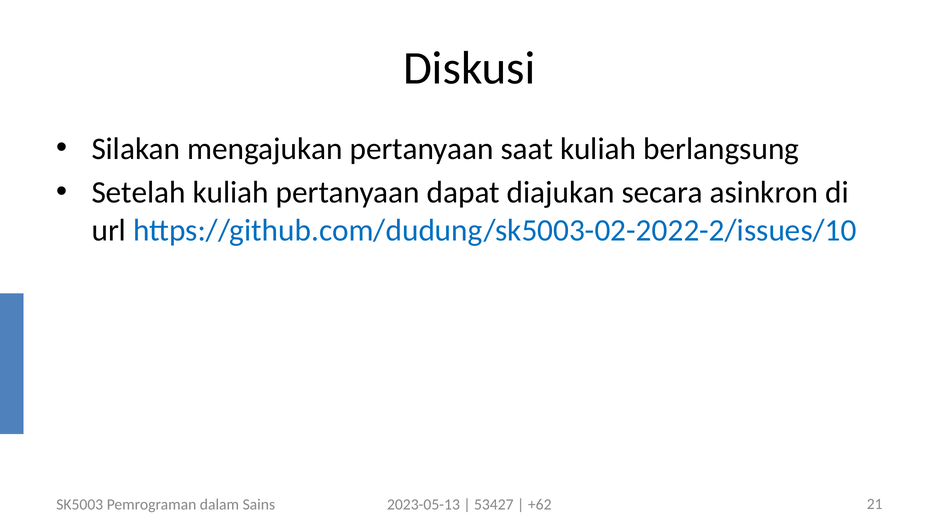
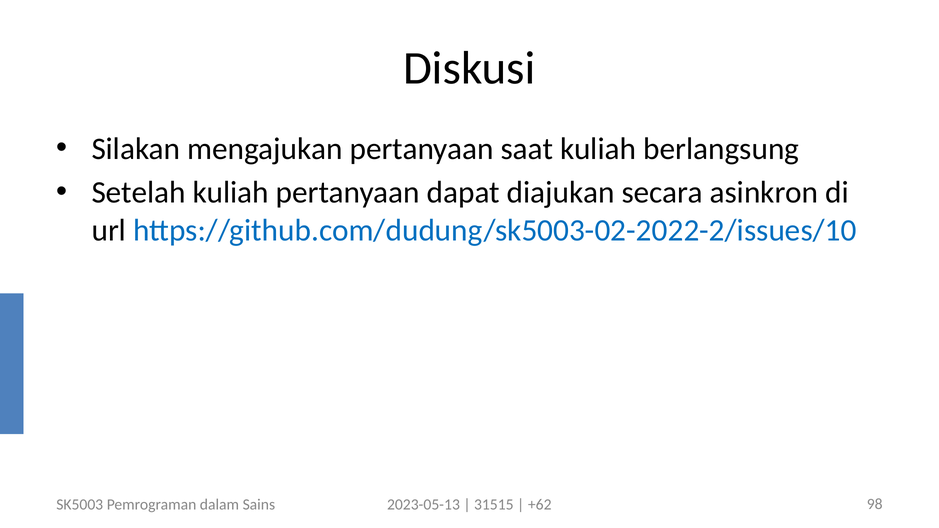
53427: 53427 -> 31515 (494, 505)
21: 21 -> 98 (875, 505)
